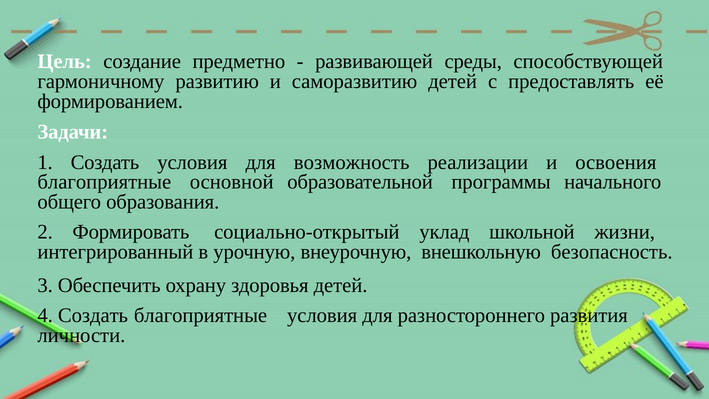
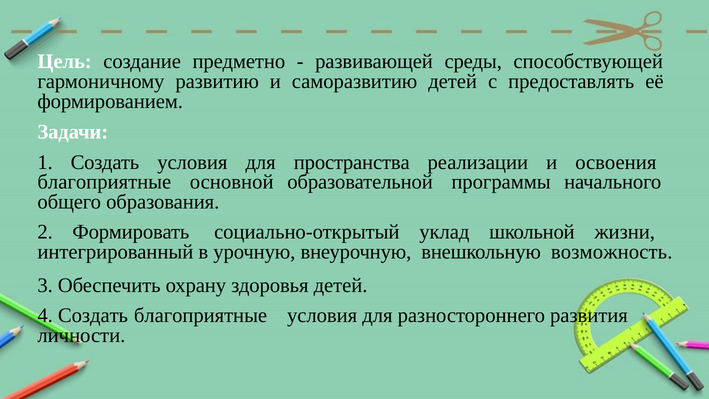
возможность: возможность -> пространства (352, 162)
безопасность: безопасность -> возможность (612, 252)
